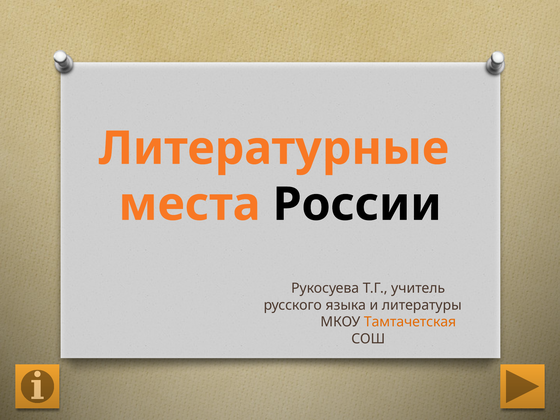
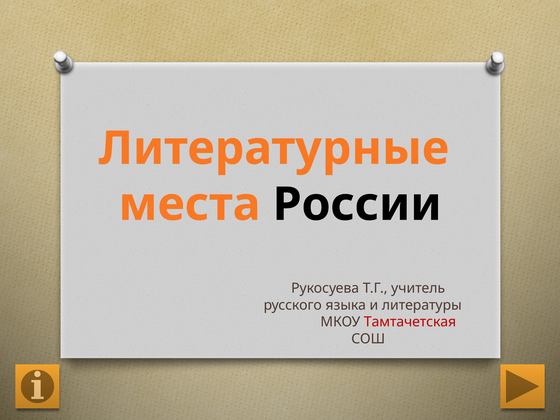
Тамтачетская colour: orange -> red (410, 322)
